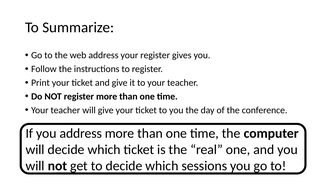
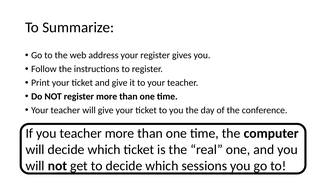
you address: address -> teacher (81, 134)
